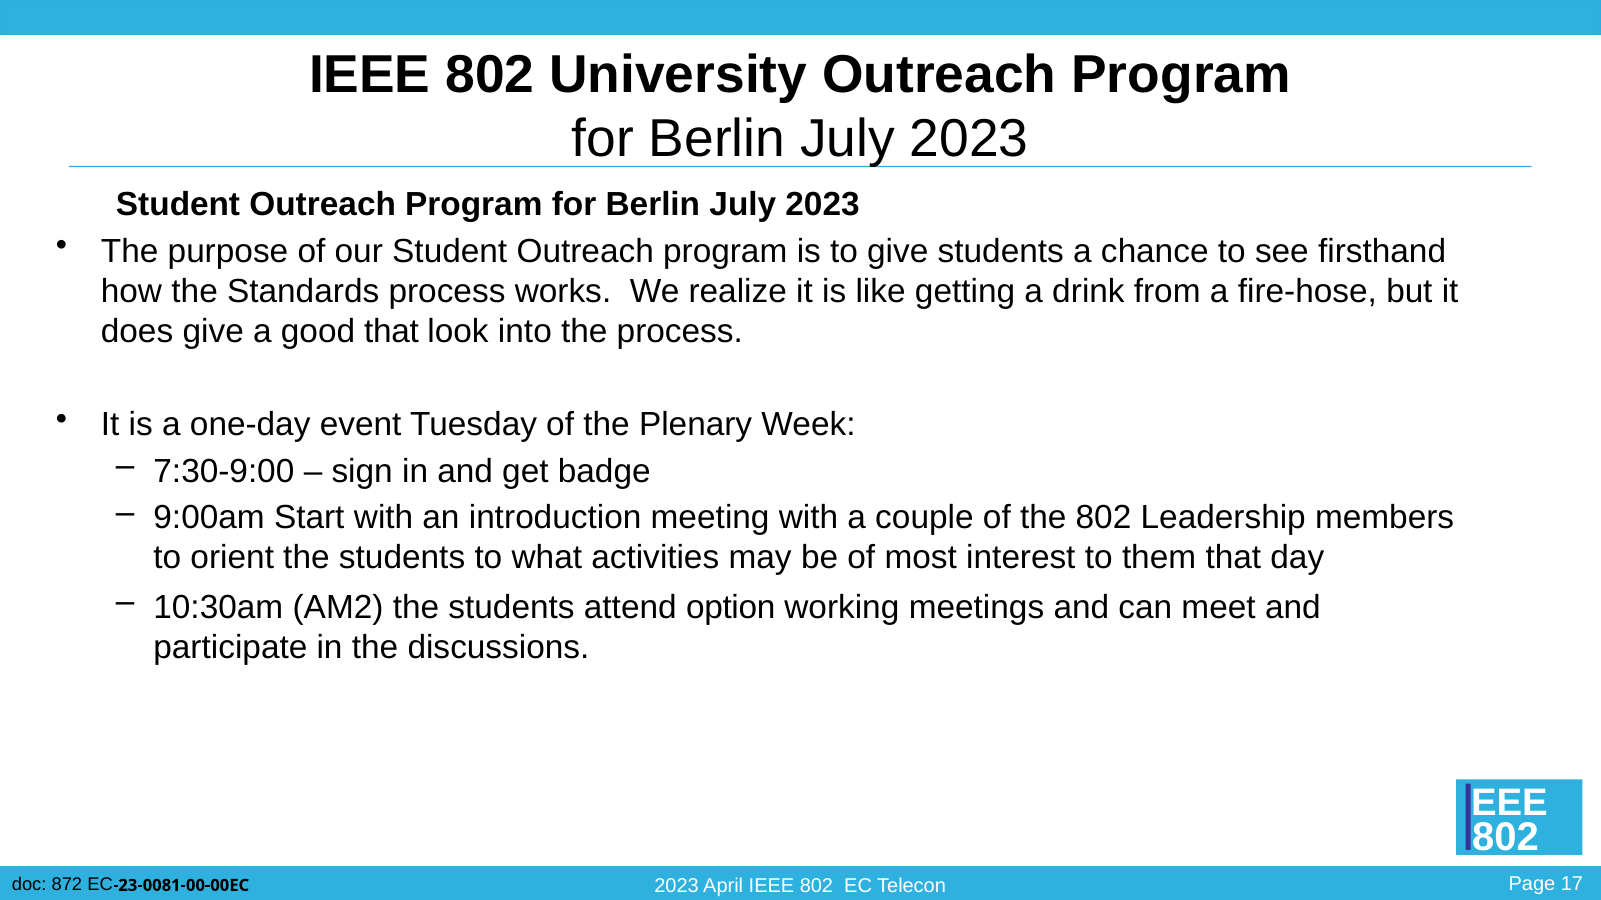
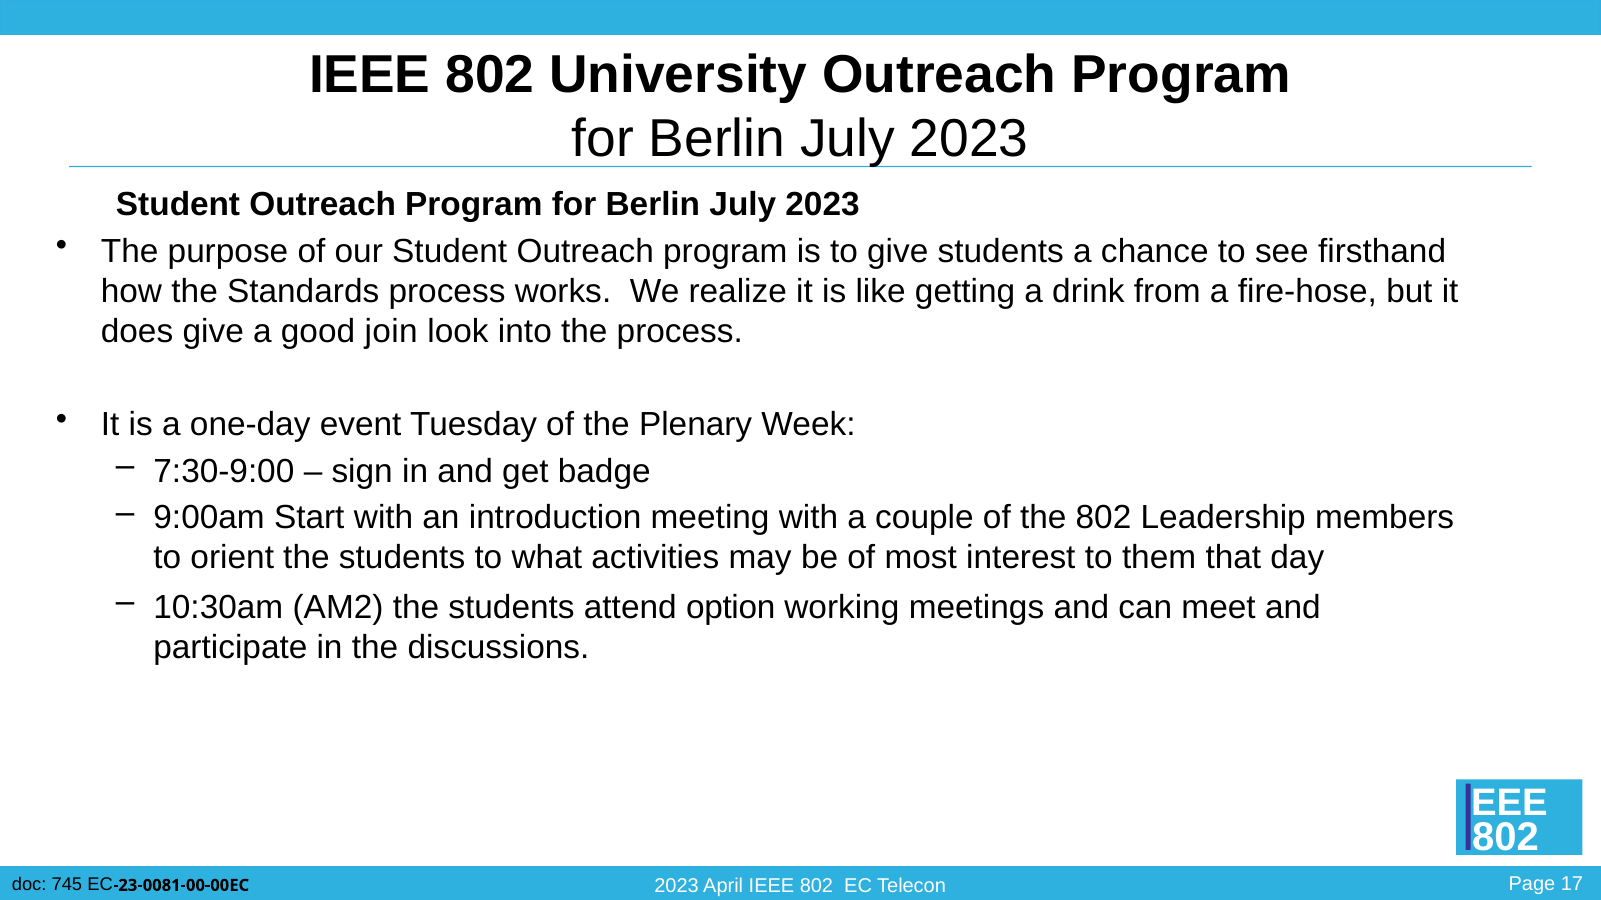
good that: that -> join (391, 331)
872: 872 -> 745 (67, 885)
